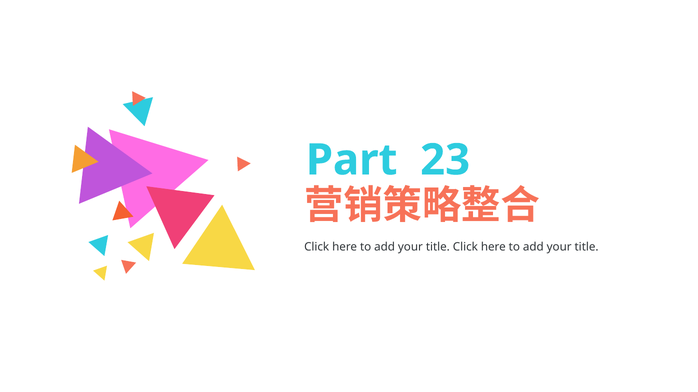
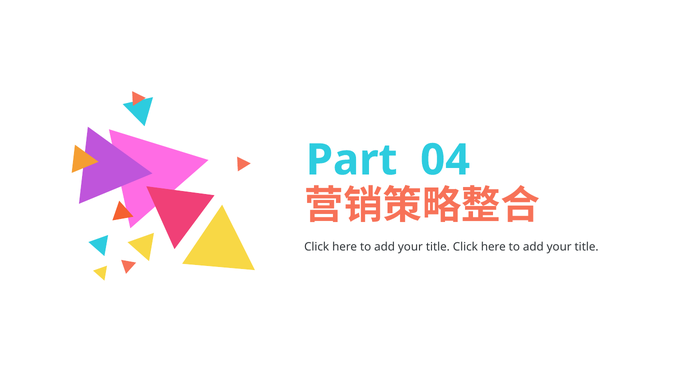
23: 23 -> 04 (445, 160)
